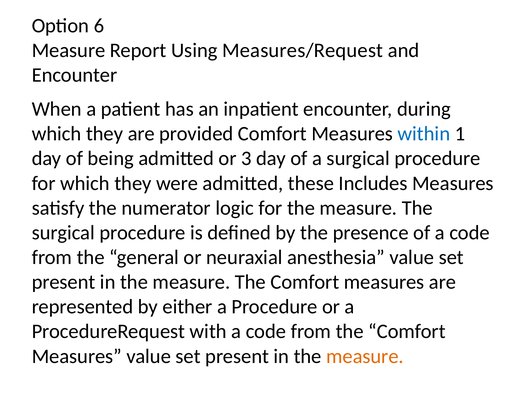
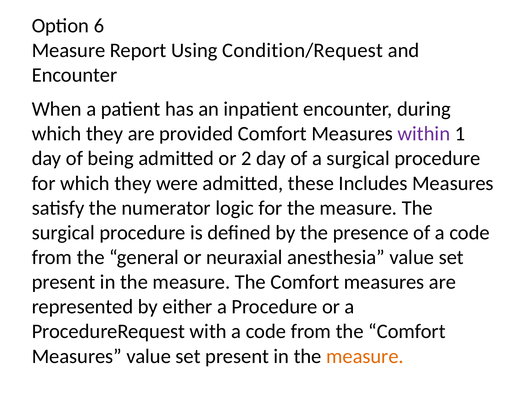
Measures/Request: Measures/Request -> Condition/Request (303, 50)
within colour: blue -> purple (424, 134)
3: 3 -> 2 (246, 158)
